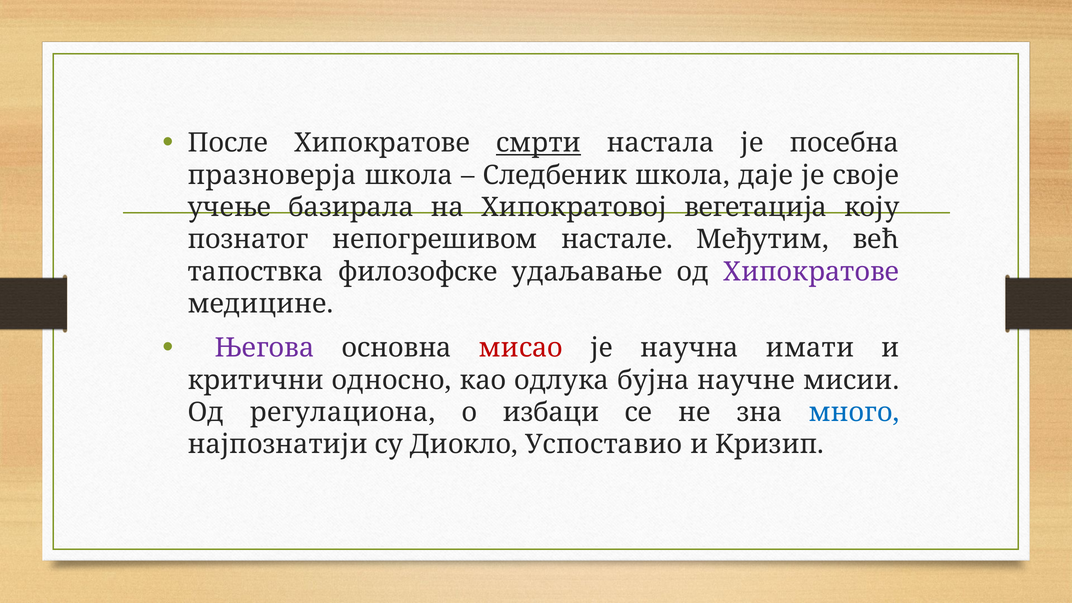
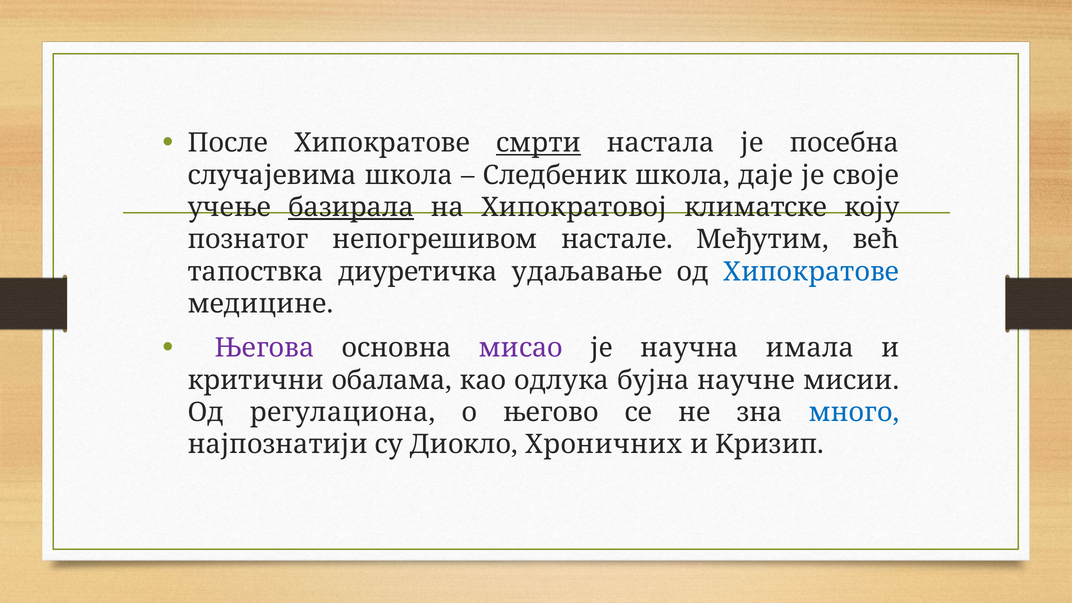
празноверја: празноверја -> случајевима (272, 175)
базирала underline: none -> present (351, 207)
вегетација: вегетација -> климатске (756, 207)
филозофске: филозофске -> диуретичка (418, 272)
Хипократове colour: purple -> blue (811, 272)
мисао colour: red -> purple (521, 348)
имати: имати -> имала (810, 348)
односно: односно -> обалама (392, 380)
избаци: избаци -> његово (551, 412)
Успоставио: Успоставио -> Хроничних (604, 445)
